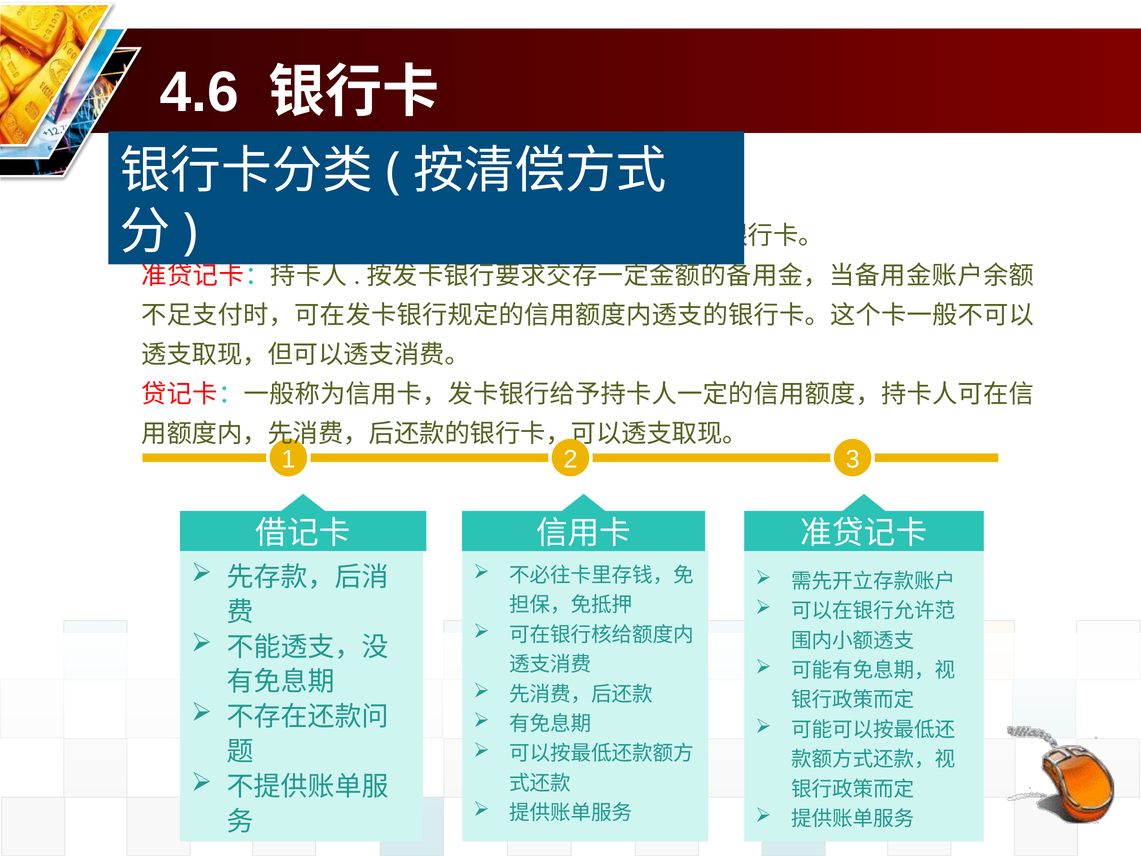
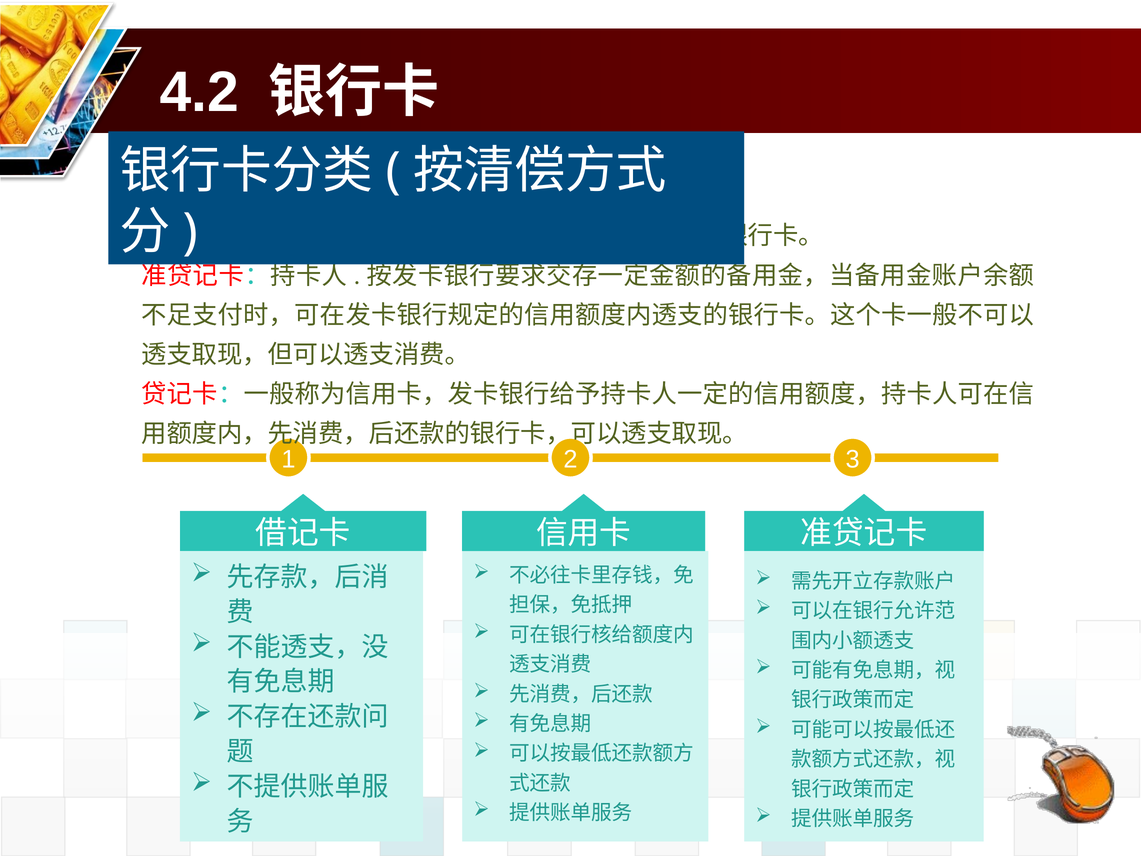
4.6: 4.6 -> 4.2 (199, 92)
